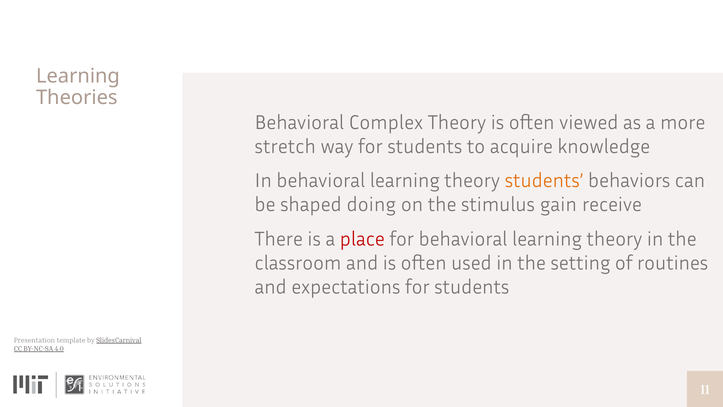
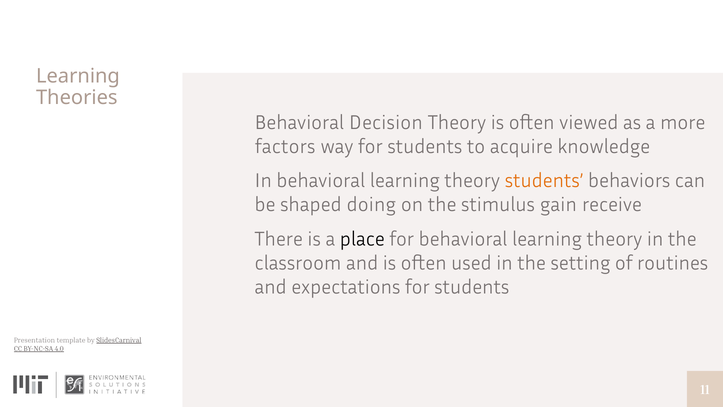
Complex: Complex -> Decision (386, 122)
stretch: stretch -> factors (285, 146)
place colour: red -> black (362, 239)
